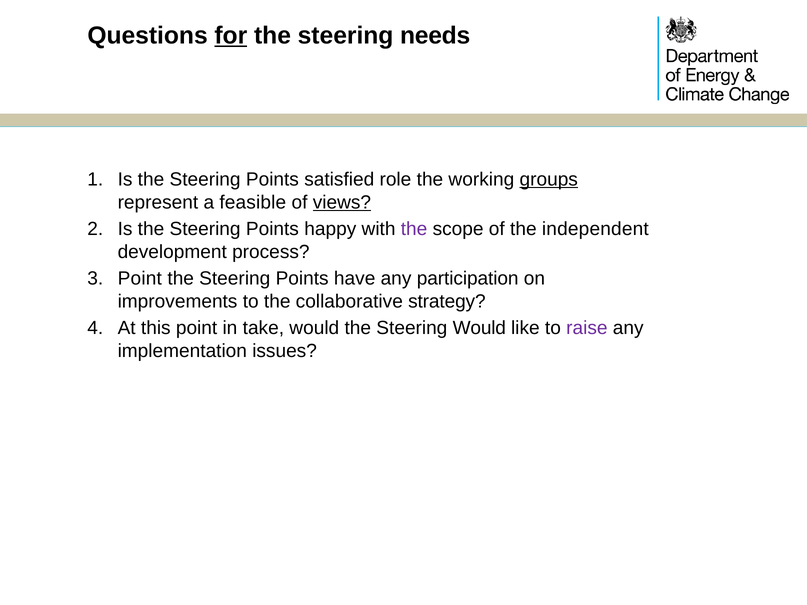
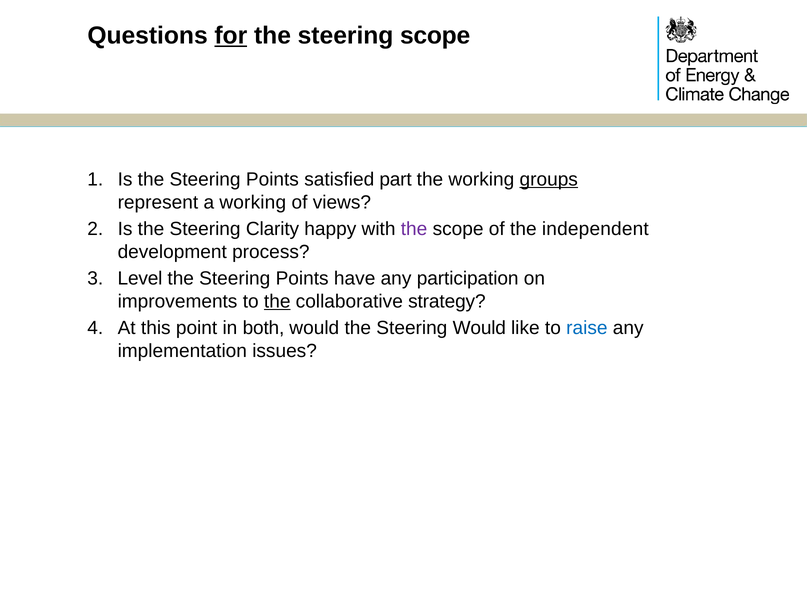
steering needs: needs -> scope (435, 36)
role: role -> part (396, 180)
a feasible: feasible -> working (253, 202)
views underline: present -> none (342, 202)
Points: Points -> Clarity (273, 229)
Point: Point -> Level (140, 279)
the underline: none -> present (277, 302)
take: take -> both (263, 328)
raise colour: purple -> blue (587, 328)
